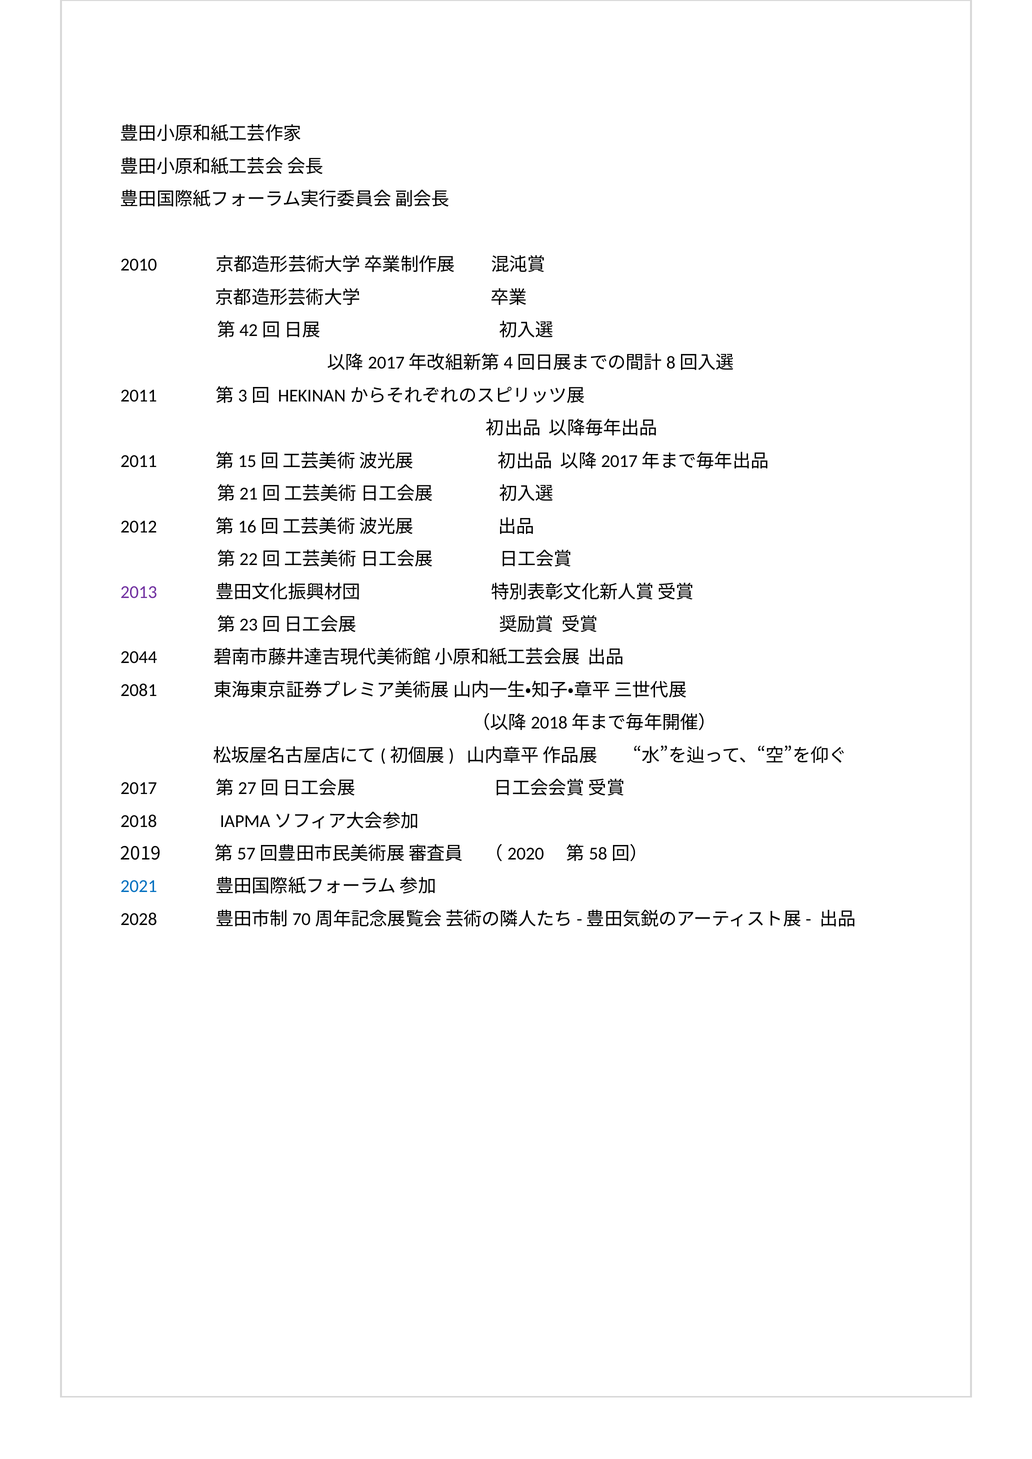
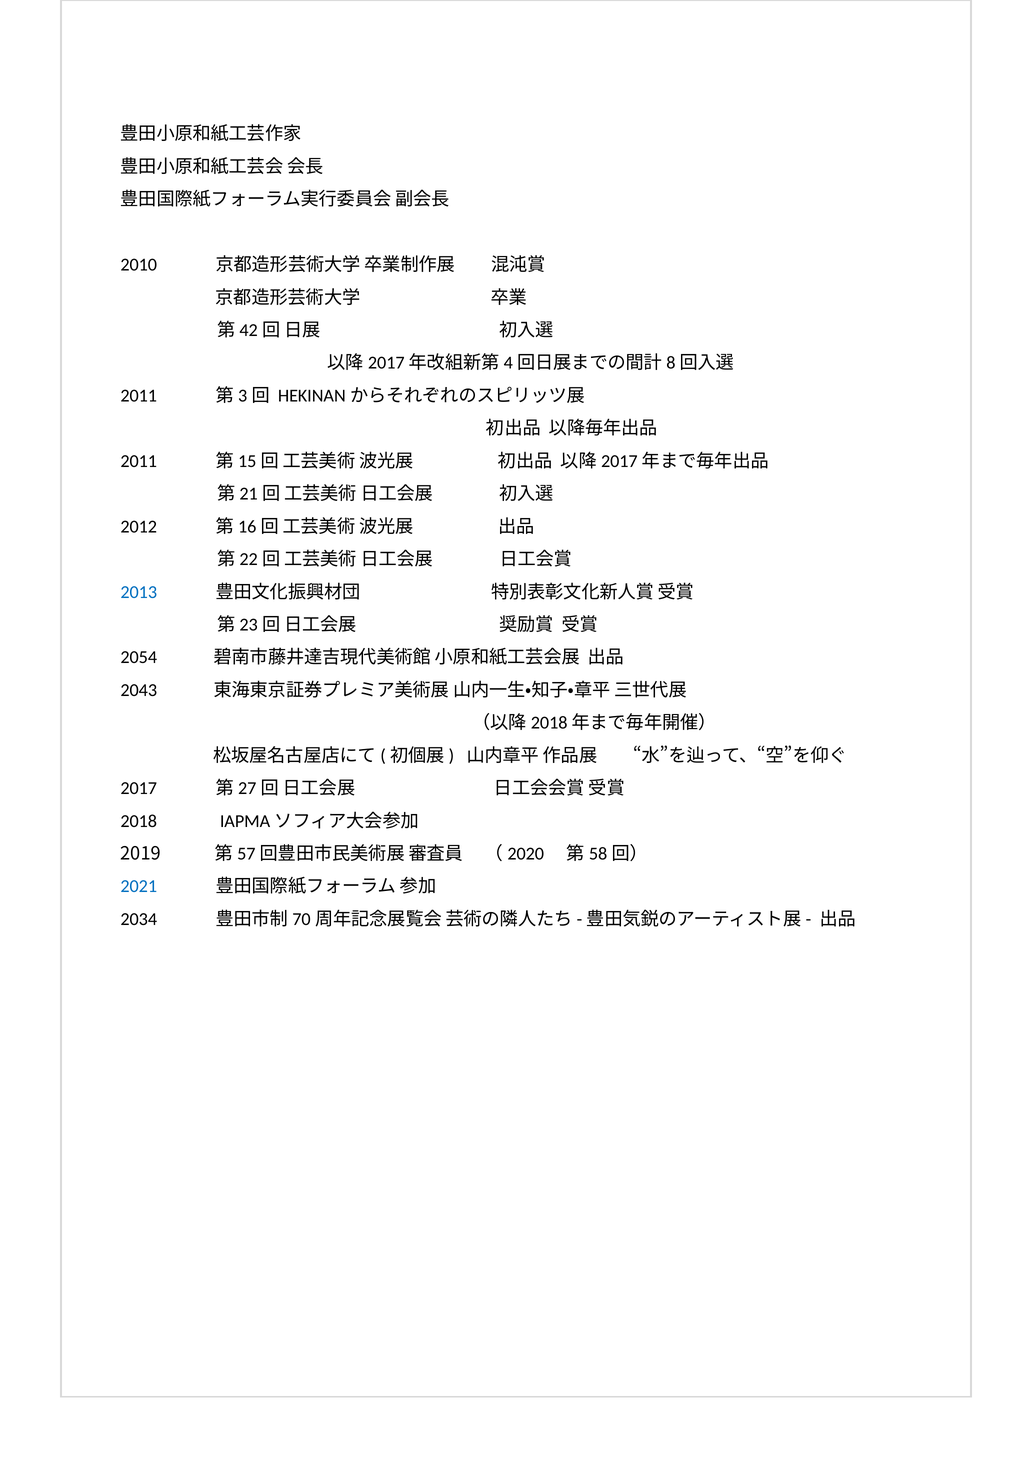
2013 colour: purple -> blue (139, 592)
2044: 2044 -> 2054 (139, 658)
2081: 2081 -> 2043 (139, 690)
2028: 2028 -> 2034 (139, 920)
